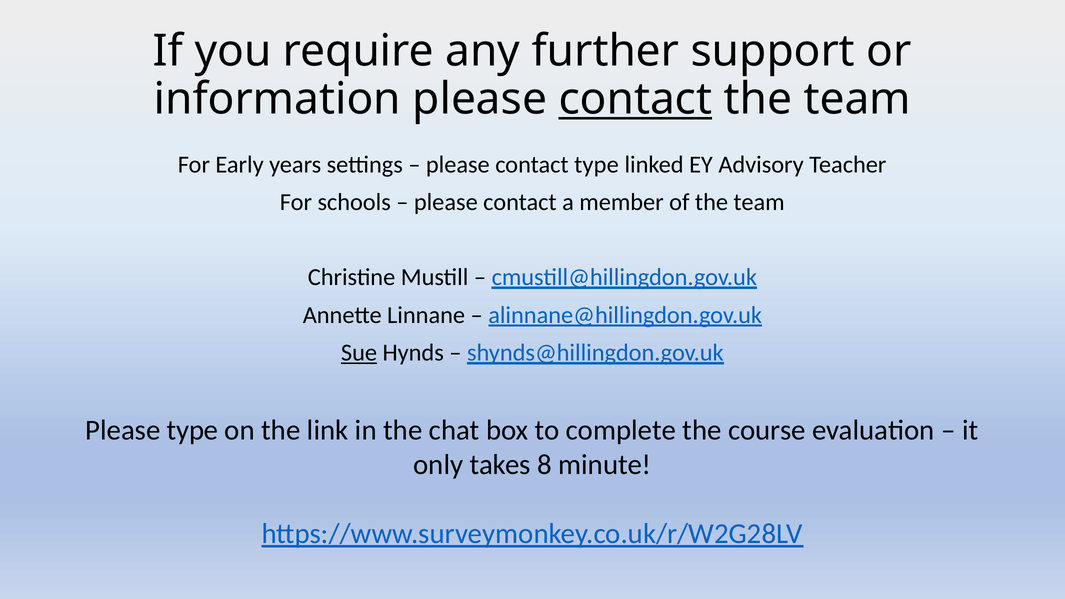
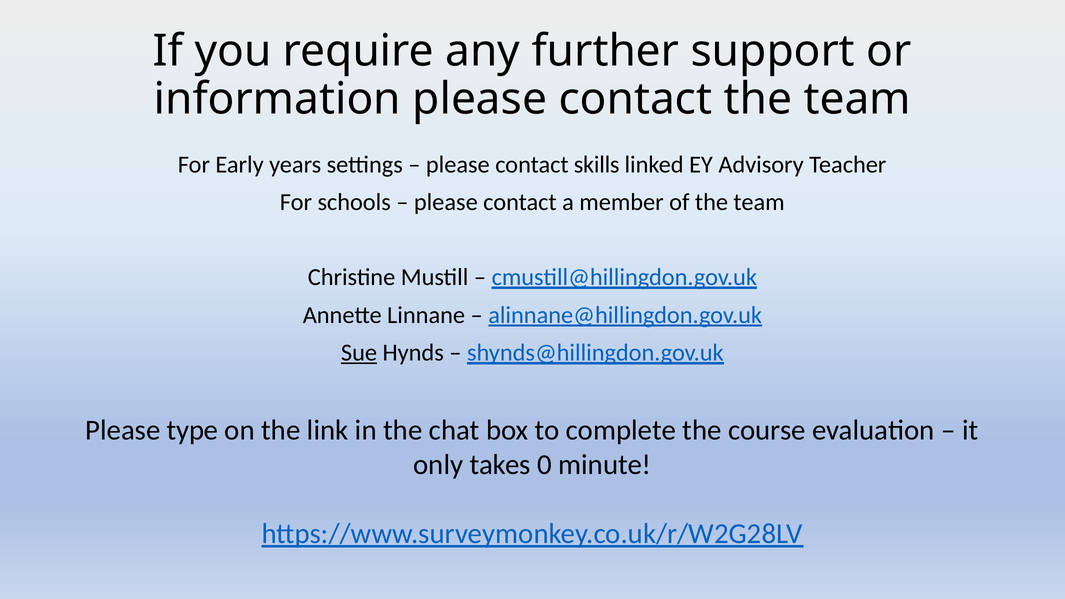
contact underline: present -> none (635, 99)
contact type: type -> skills (597, 165)
8: 8 -> 0 (545, 465)
